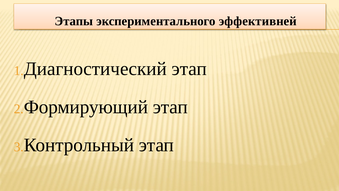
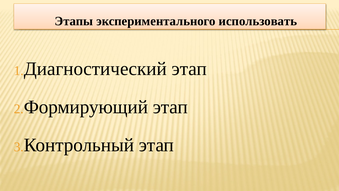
эффективней: эффективней -> использовать (258, 21)
